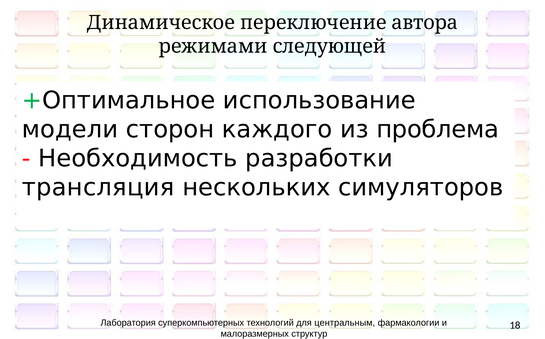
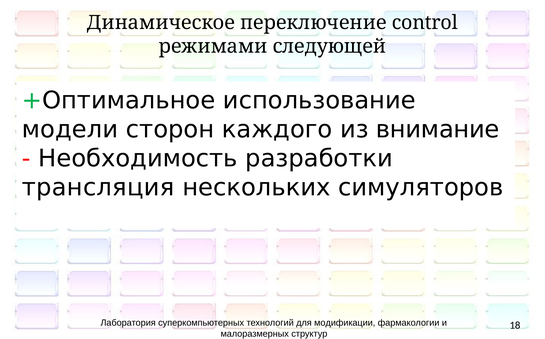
автора: автора -> control (425, 23)
проблема: проблема -> внимание (438, 130)
центральным: центральным -> модификации (345, 323)
